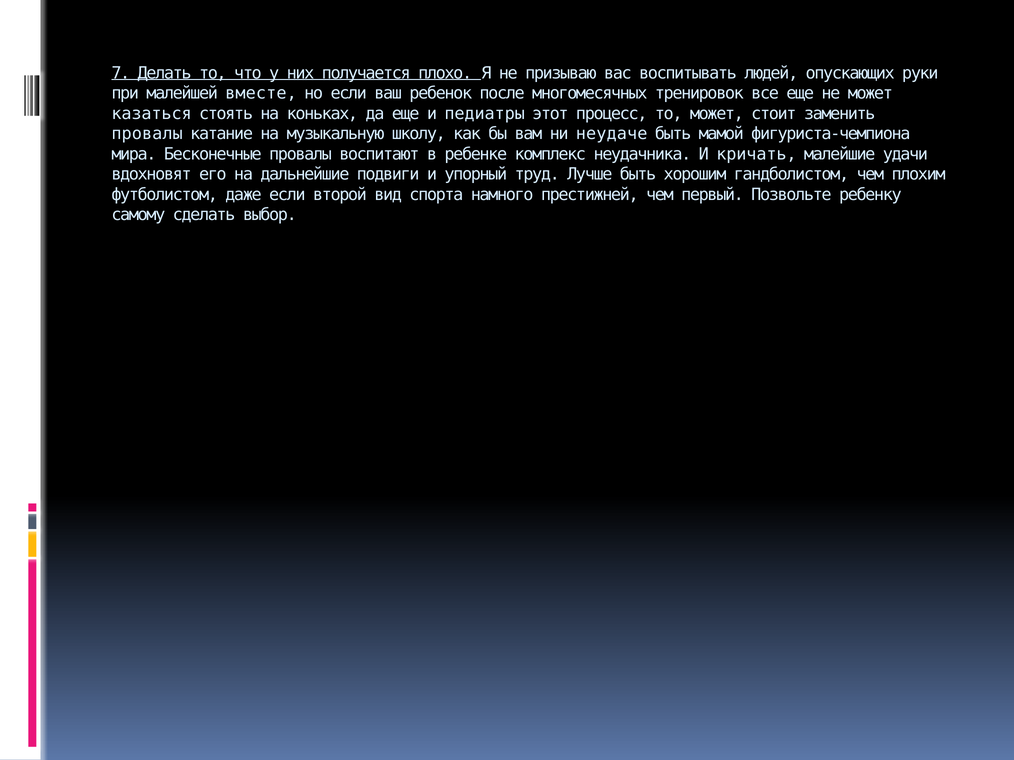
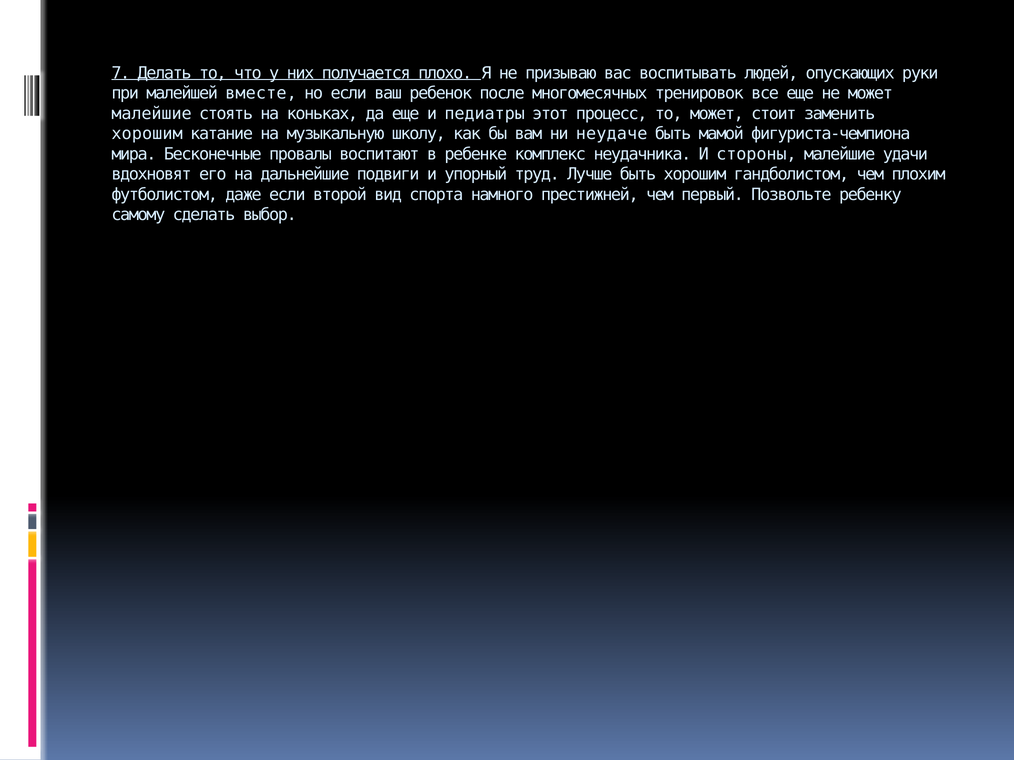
казаться: казаться -> малейшие (152, 114)
провалы: провалы -> хорошим (147, 134)
кричать: кричать -> стороны (756, 154)
